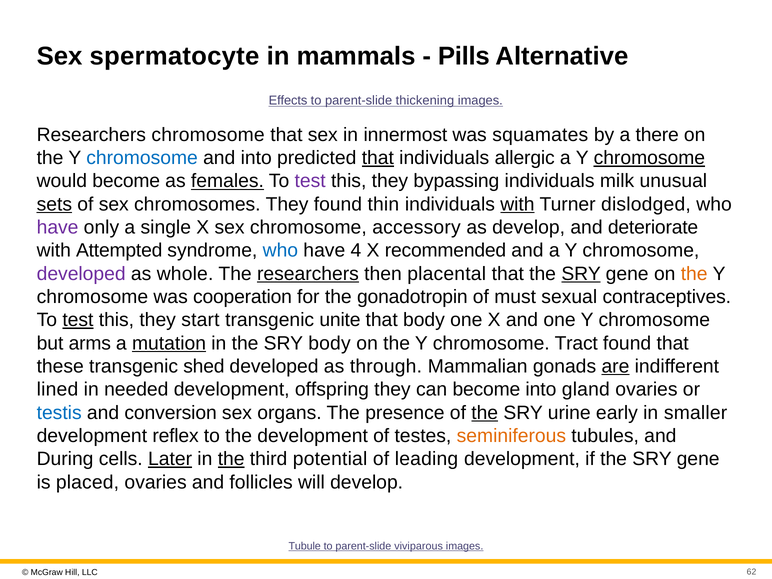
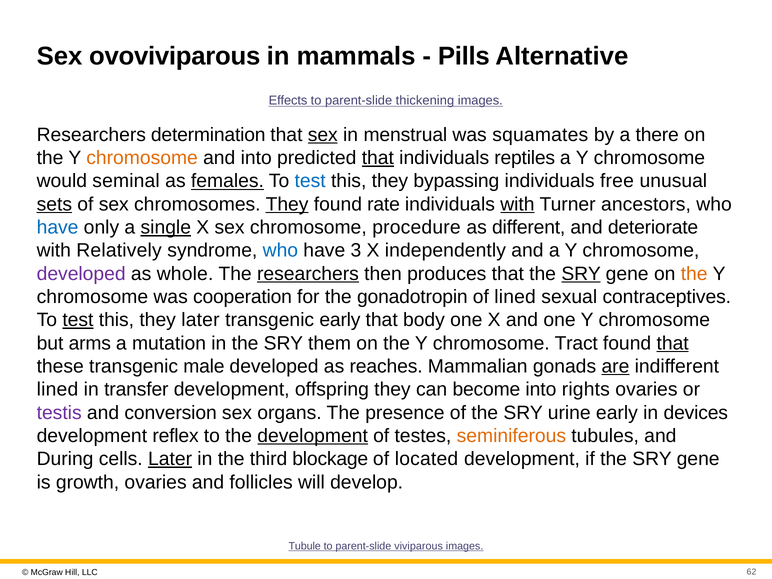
spermatocyte: spermatocyte -> ovoviviparous (175, 56)
Researchers chromosome: chromosome -> determination (208, 135)
sex underline: none -> present (323, 135)
innermost: innermost -> menstrual (405, 135)
chromosome colour: blue -> orange (142, 158)
allergic: allergic -> reptiles (525, 158)
chromosome underline: present -> none (649, 158)
would become: become -> seminal (126, 181)
test colour: purple -> blue (310, 181)
milk: milk -> free (617, 181)
They underline: none -> present (287, 204)
thin: thin -> rate (384, 204)
dislodged: dislodged -> ancestors (646, 204)
have colour: purple -> blue (58, 227)
single underline: none -> present (166, 227)
accessory: accessory -> procedure (416, 227)
as develop: develop -> different (529, 227)
Attempted: Attempted -> Relatively (119, 251)
4: 4 -> 3 (356, 251)
recommended: recommended -> independently (445, 251)
placental: placental -> produces (447, 274)
of must: must -> lined (515, 297)
they start: start -> later (200, 320)
transgenic unite: unite -> early (340, 320)
mutation underline: present -> none (169, 343)
SRY body: body -> them (330, 343)
that underline: none -> present (673, 343)
shed: shed -> male (204, 366)
through: through -> reaches (386, 366)
needed: needed -> transfer (136, 390)
gland: gland -> rights (586, 390)
testis colour: blue -> purple (59, 413)
the underline: present -> none (485, 413)
smaller: smaller -> devices (696, 413)
development underline: none -> present (313, 436)
the underline: present -> none (231, 459)
potential: potential -> blockage (330, 459)
leading: leading -> located (426, 459)
placed: placed -> growth (88, 482)
